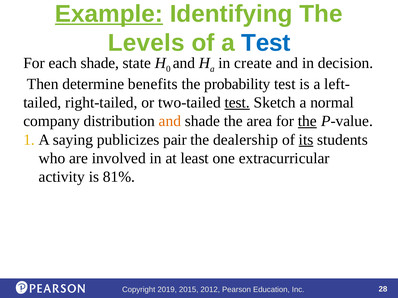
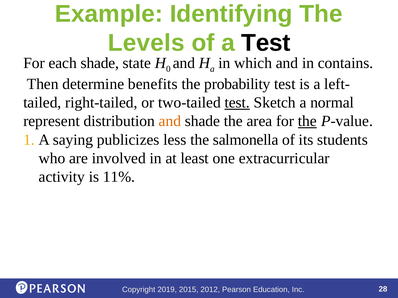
Example underline: present -> none (109, 14)
Test colour: blue -> black (266, 43)
create: create -> which (253, 63)
decision: decision -> contains (346, 63)
company: company -> represent (52, 121)
pair: pair -> less (175, 140)
dealership: dealership -> salmonella (246, 140)
its underline: present -> none (306, 140)
81%: 81% -> 11% (119, 177)
